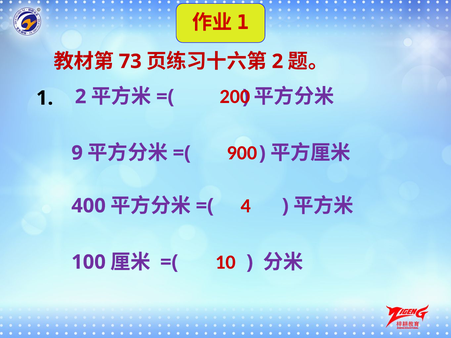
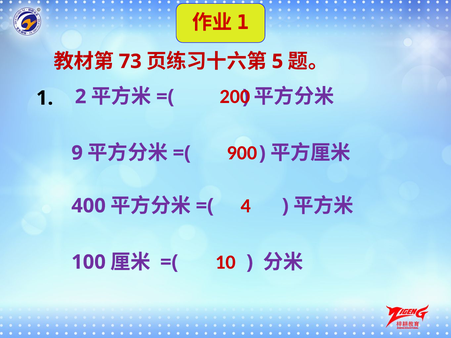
2: 2 -> 5 (277, 61)
